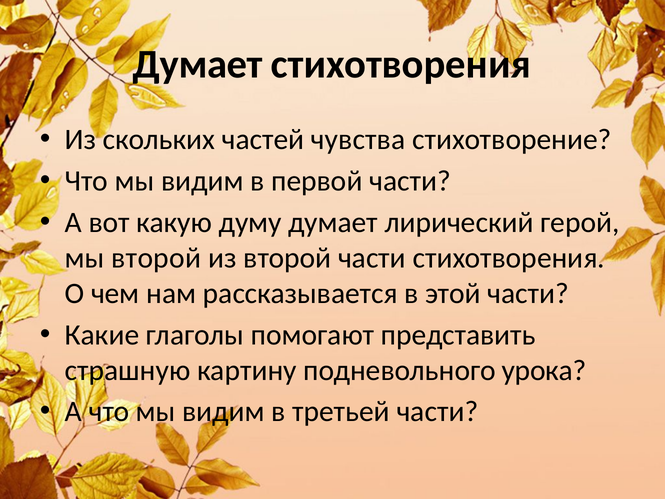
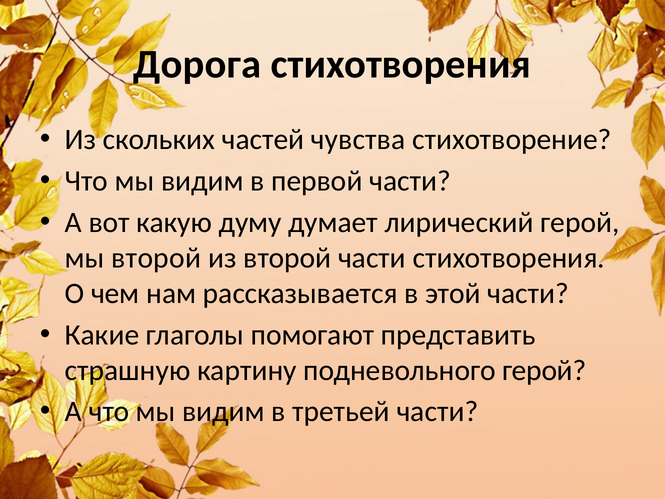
Думает: Думает -> Дорога (197, 64)
подневольного урока: урока -> герой (544, 370)
